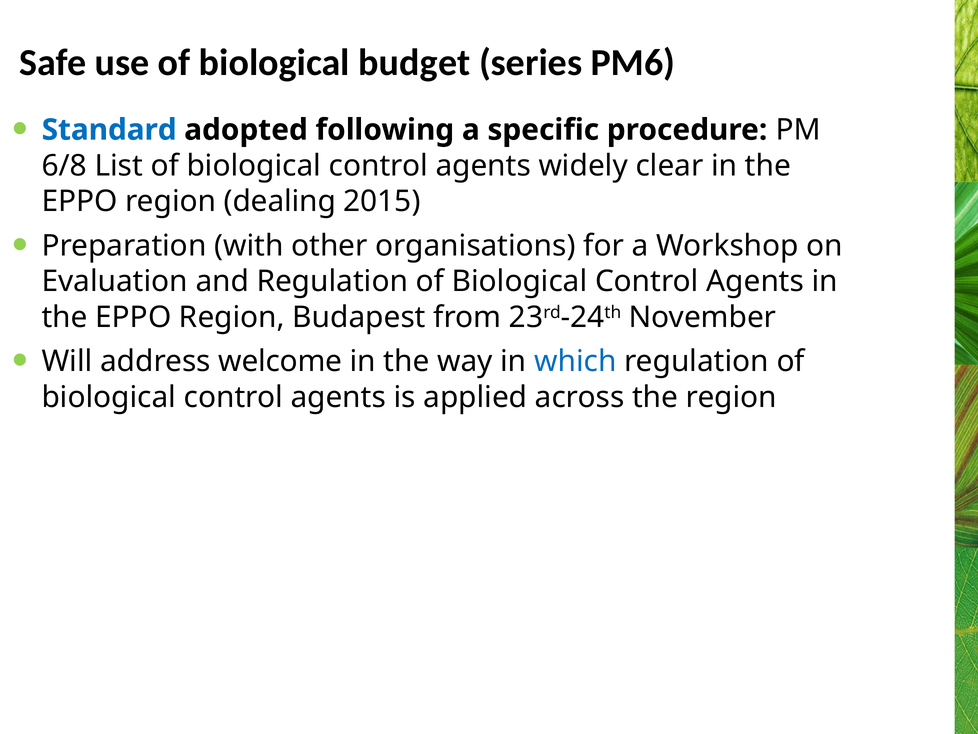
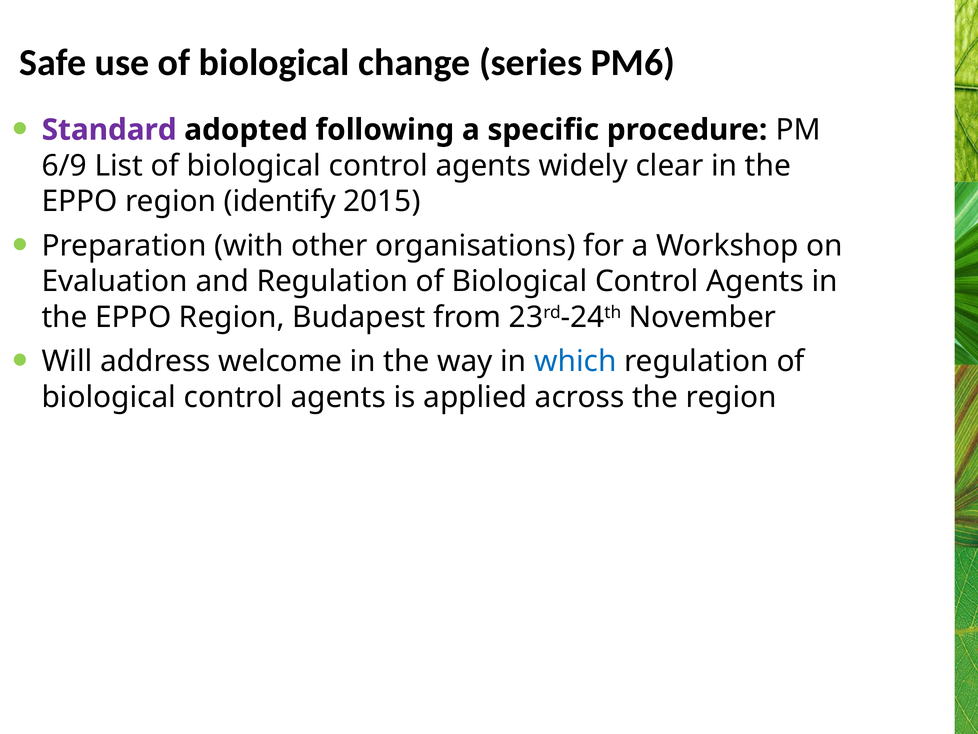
budget: budget -> change (415, 63)
Standard colour: blue -> purple (109, 130)
6/8: 6/8 -> 6/9 (64, 166)
dealing: dealing -> identify (280, 201)
